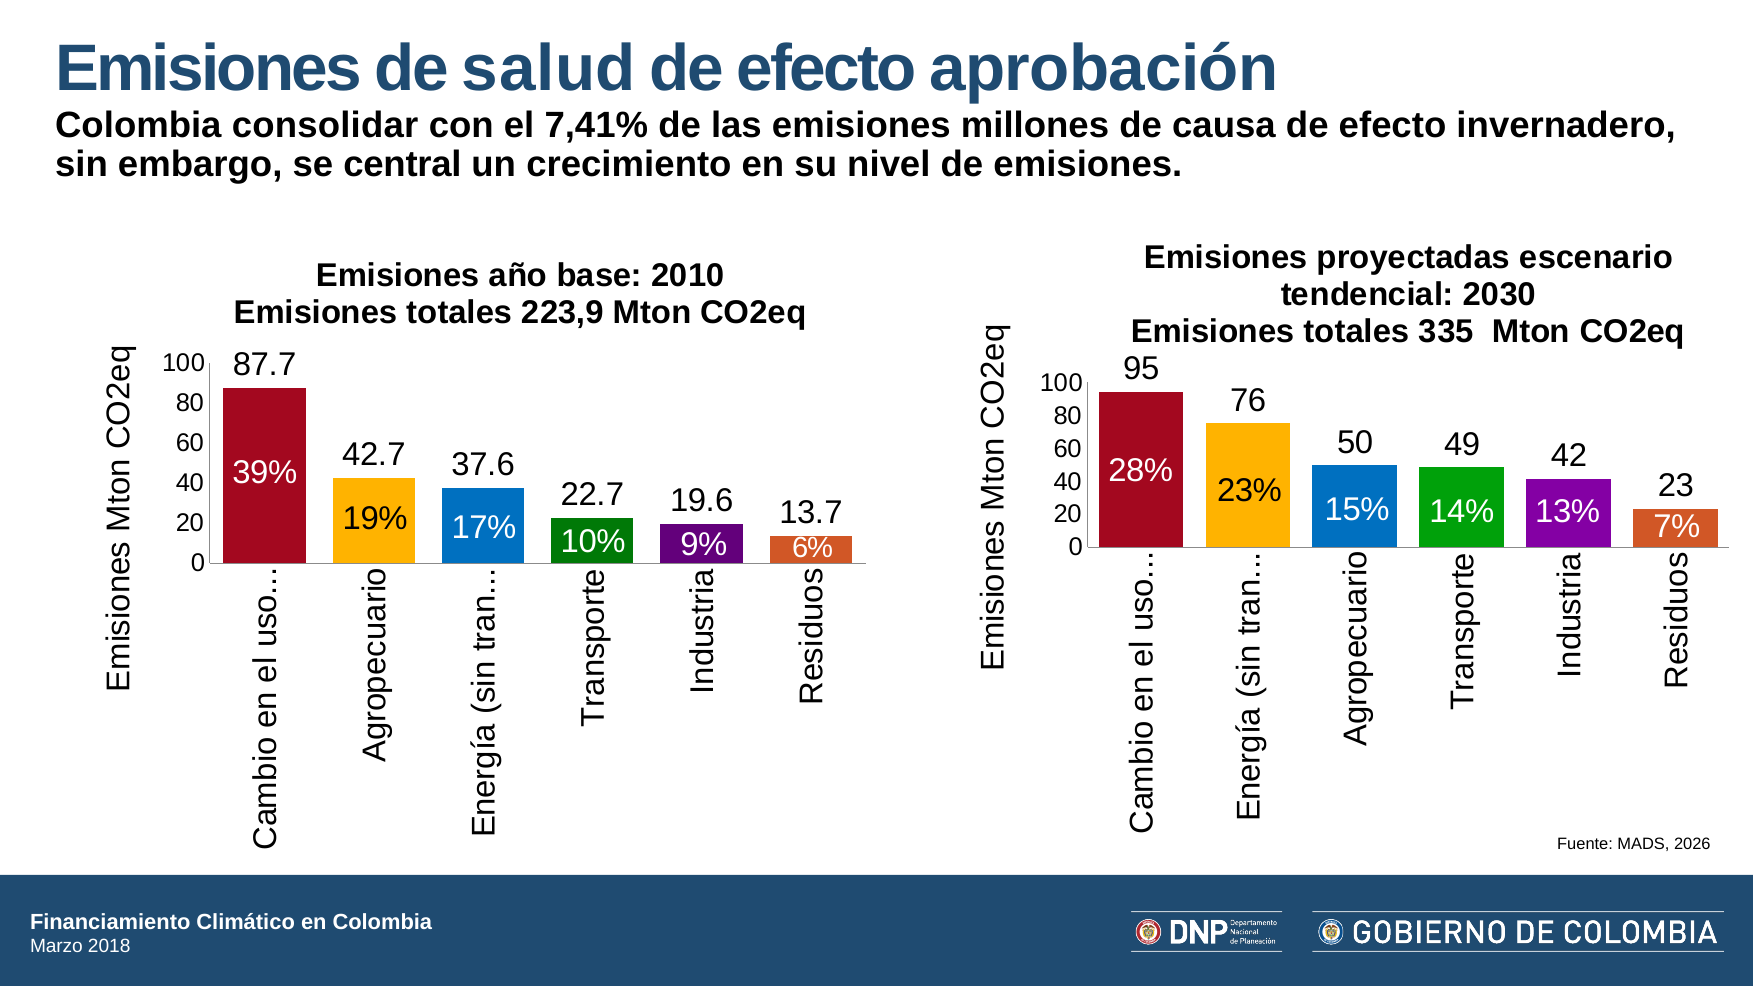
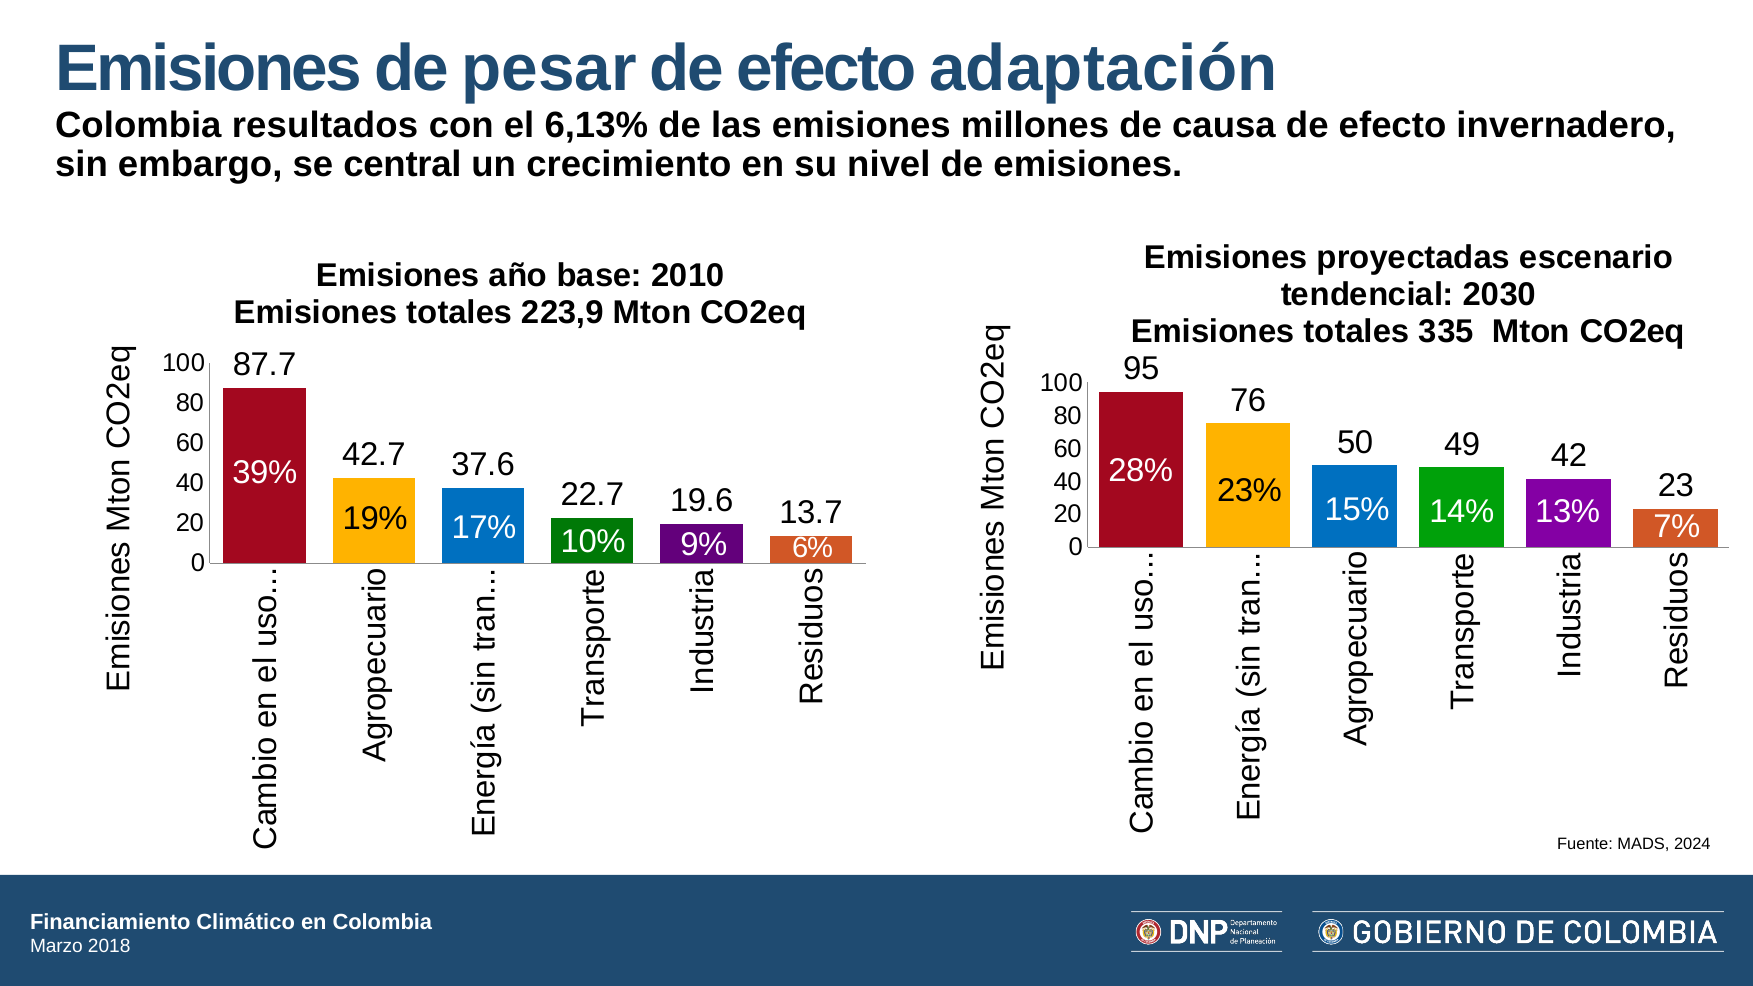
salud: salud -> pesar (549, 69)
aprobación: aprobación -> adaptación (1103, 69)
consolidar: consolidar -> resultados (325, 125)
7,41%: 7,41% -> 6,13% (596, 125)
2026: 2026 -> 2024 (1692, 844)
